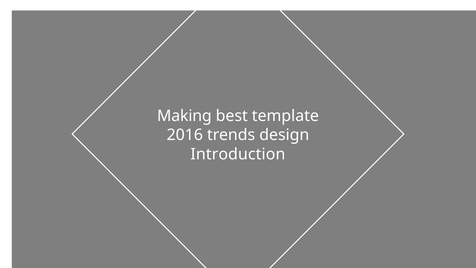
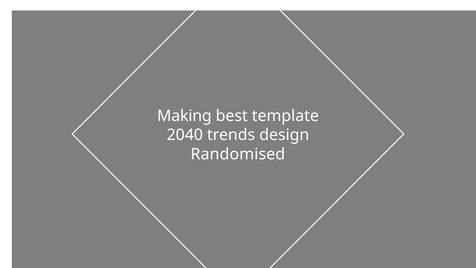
2016: 2016 -> 2040 (185, 135)
Introduction: Introduction -> Randomised (238, 154)
